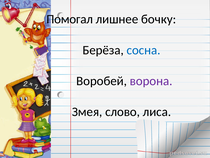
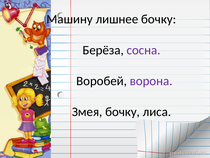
Помогал: Помогал -> Машину (70, 19)
сосна colour: blue -> purple (144, 50)
Змея слово: слово -> бочку (123, 112)
